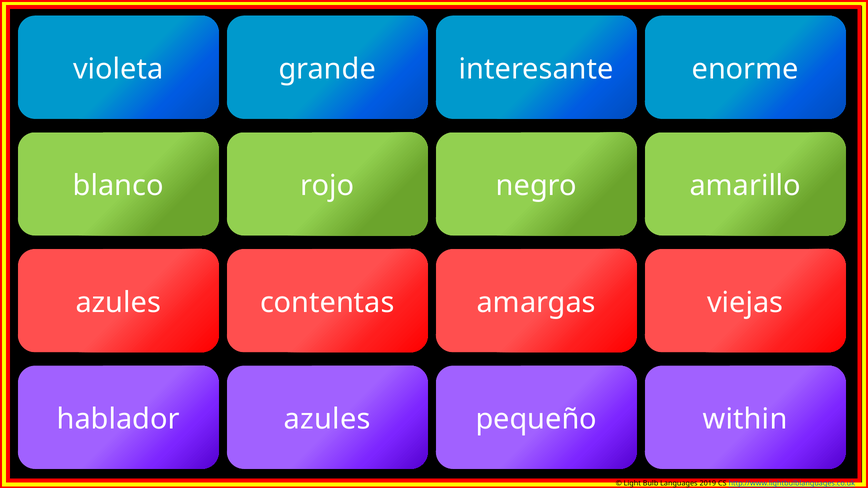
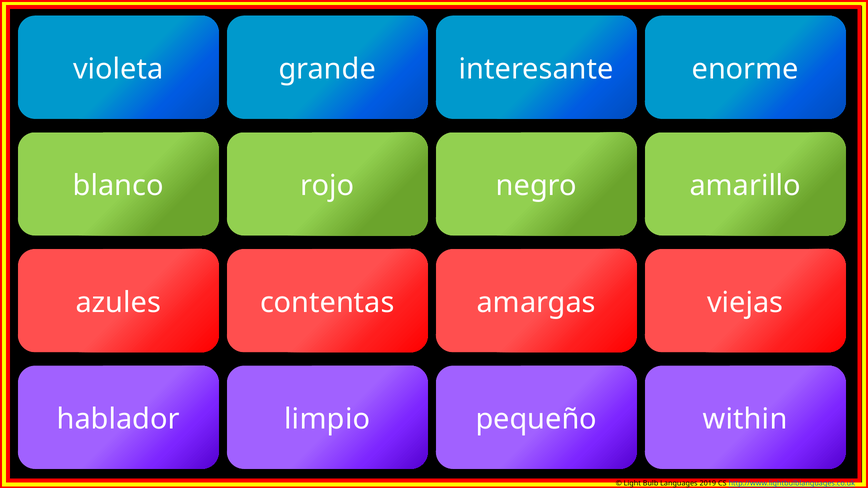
azules: azules -> limpio (327, 419)
